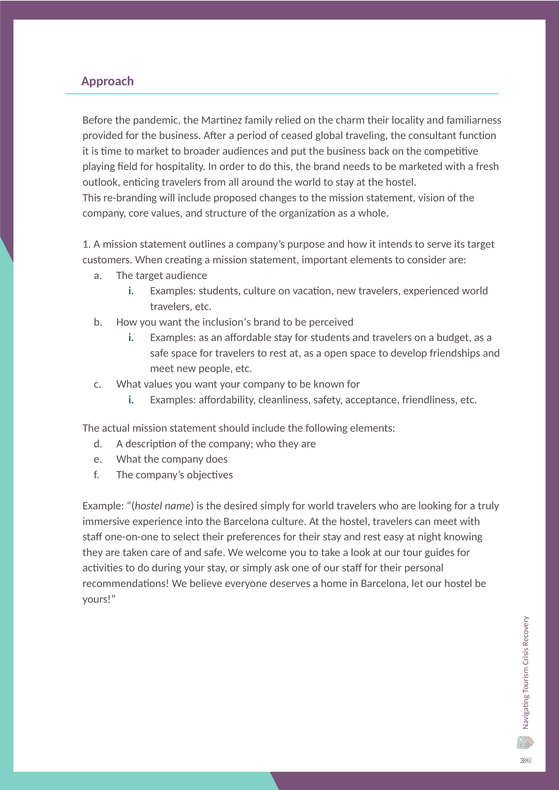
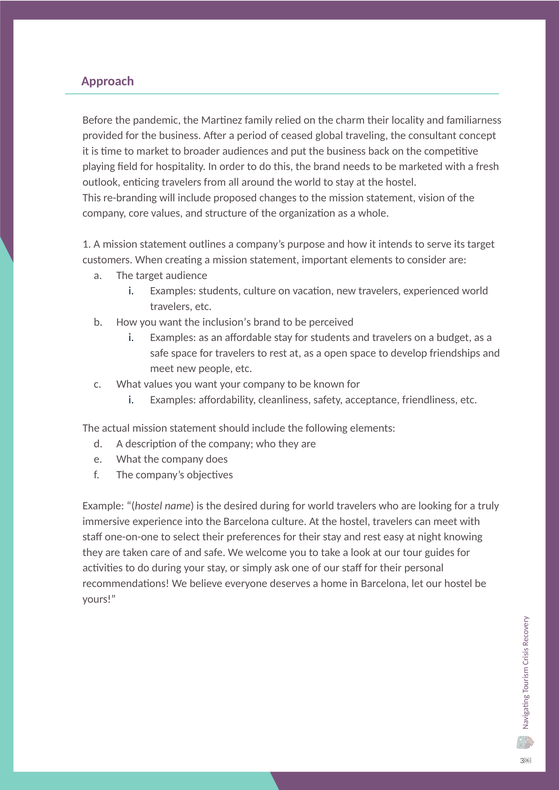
function: function -> concept (478, 136)
desired simply: simply -> during (275, 506)
